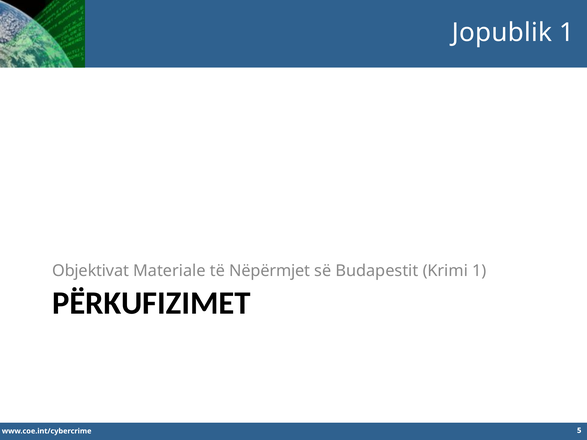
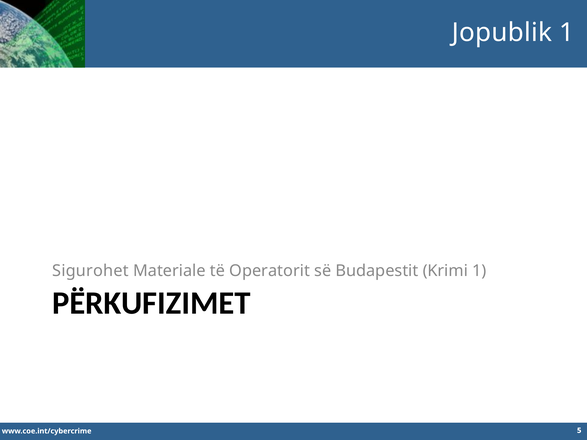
Objektivat: Objektivat -> Sigurohet (90, 271)
Nëpërmjet: Nëpërmjet -> Operatorit (270, 271)
